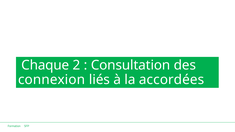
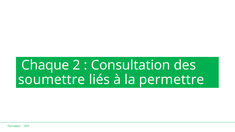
connexion: connexion -> soumettre (52, 80)
accordées: accordées -> permettre (172, 80)
